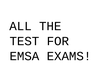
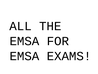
TEST: TEST -> EMSA (24, 41)
